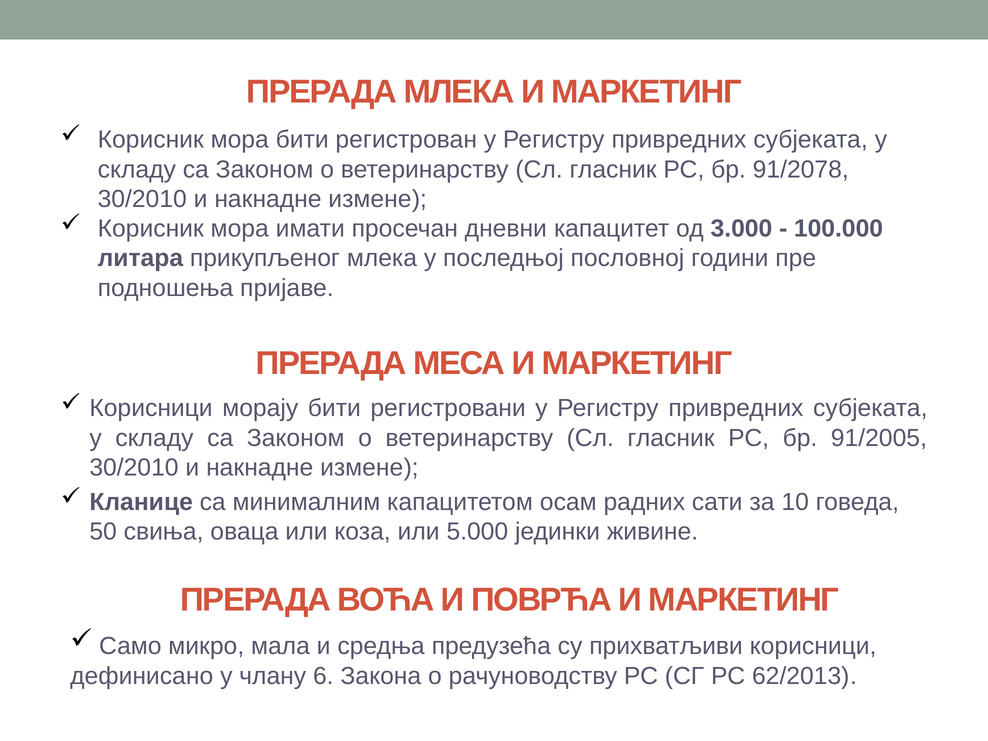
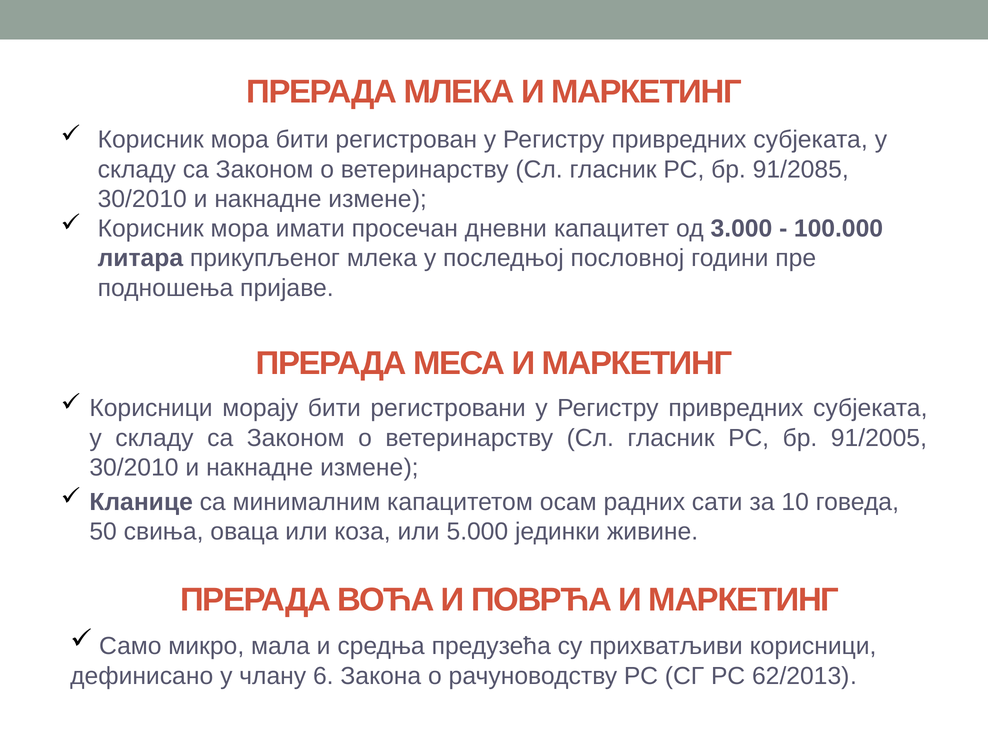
91/2078: 91/2078 -> 91/2085 (801, 169)
